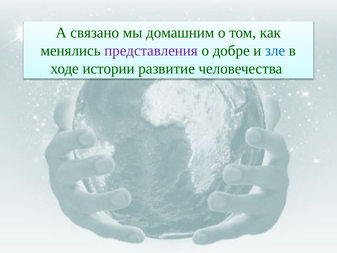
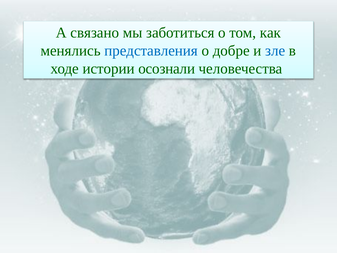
домашним: домашним -> заботиться (180, 33)
представления colour: purple -> blue (151, 51)
развитие: развитие -> осознали (167, 69)
